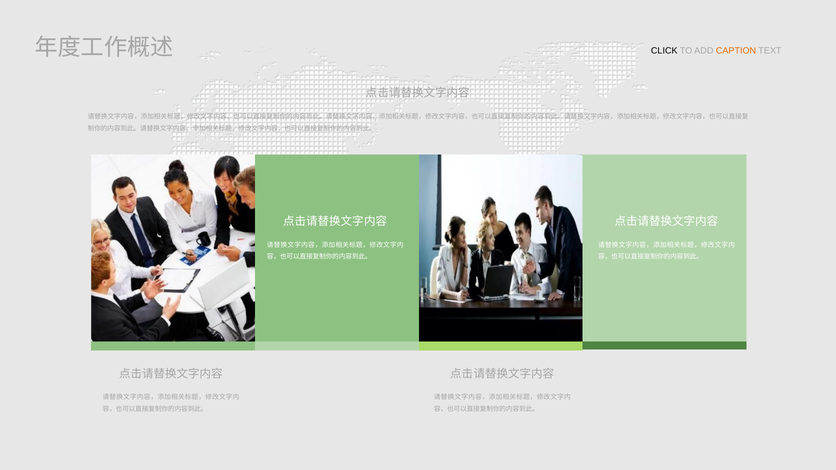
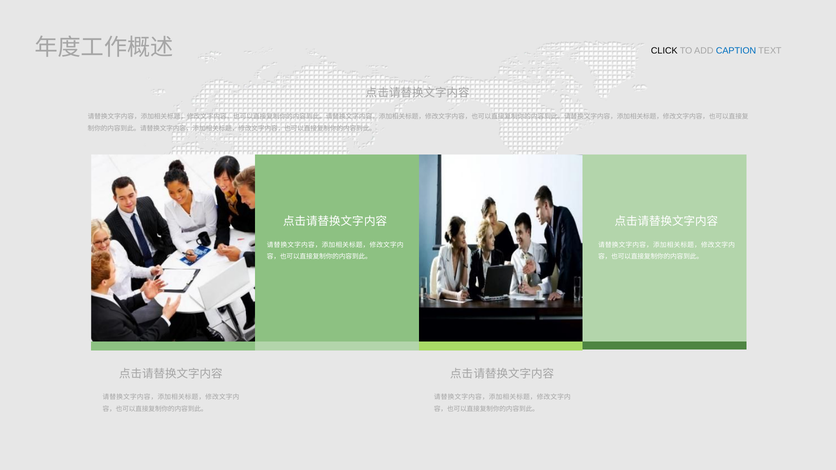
CAPTION colour: orange -> blue (736, 51)
